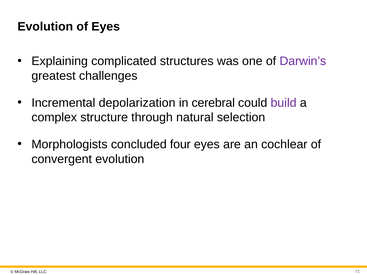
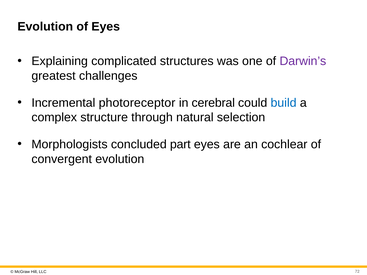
depolarization: depolarization -> photoreceptor (137, 103)
build colour: purple -> blue (284, 103)
four: four -> part (180, 144)
